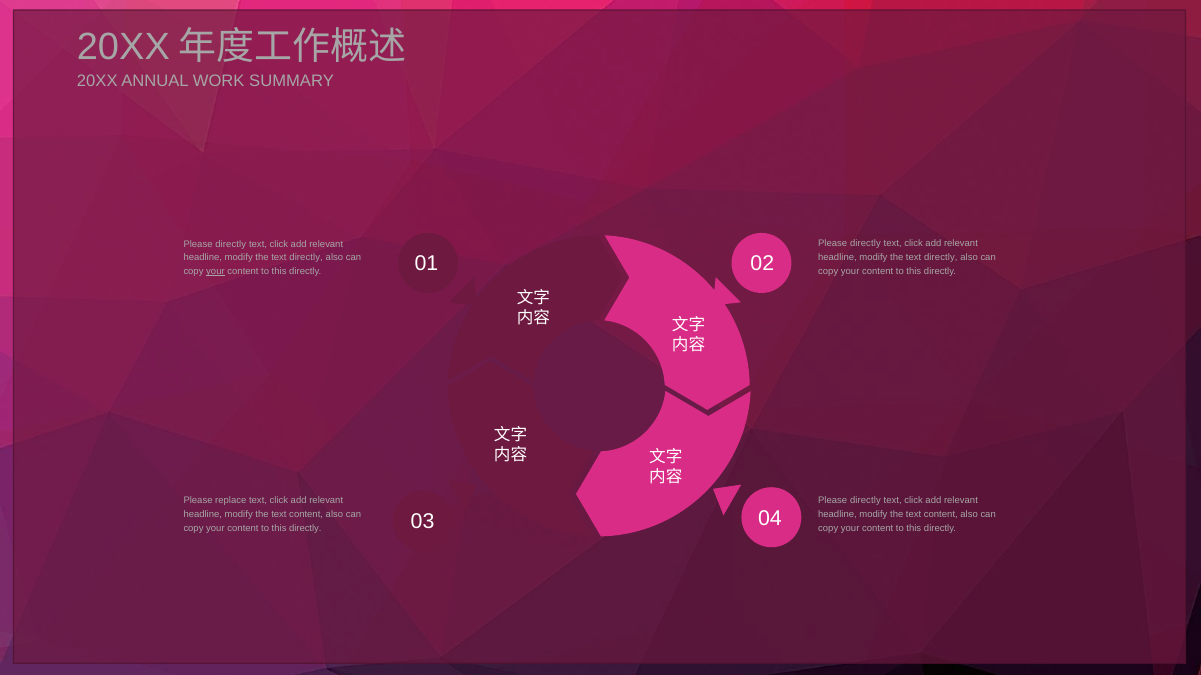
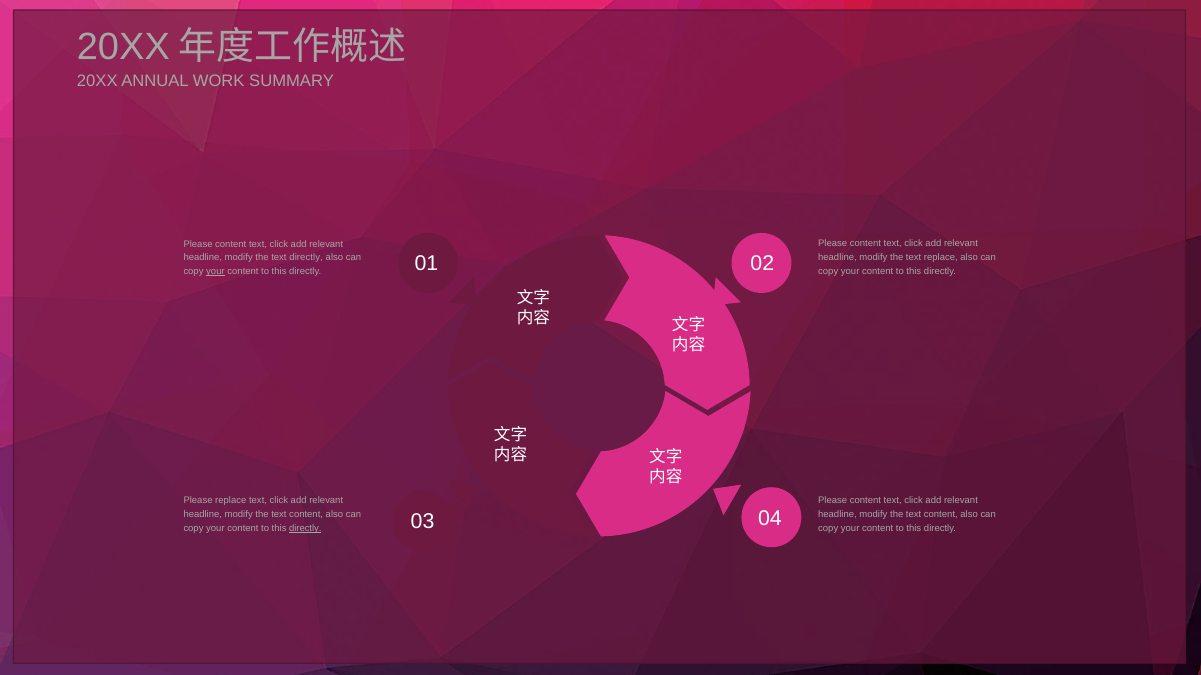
directly: directly -> content (865, 244)
directly: directly -> content (231, 244)
directly: directly -> replace (941, 257)
directly: directly -> content (865, 501)
directly underline: none -> present (305, 528)
